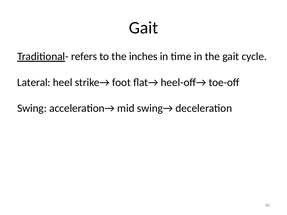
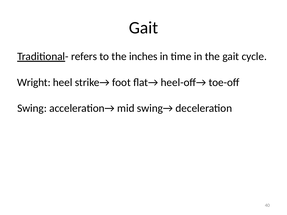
Lateral: Lateral -> Wright (34, 82)
